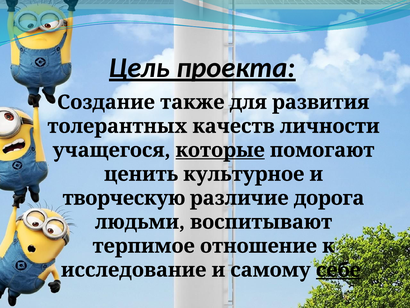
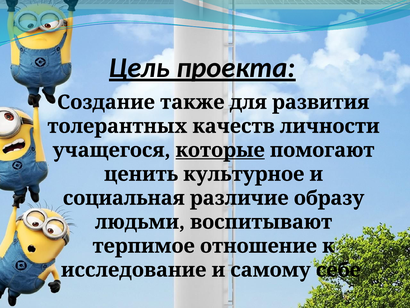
творческую: творческую -> социальная (124, 198)
дорога: дорога -> образу (329, 198)
себе underline: present -> none (338, 270)
